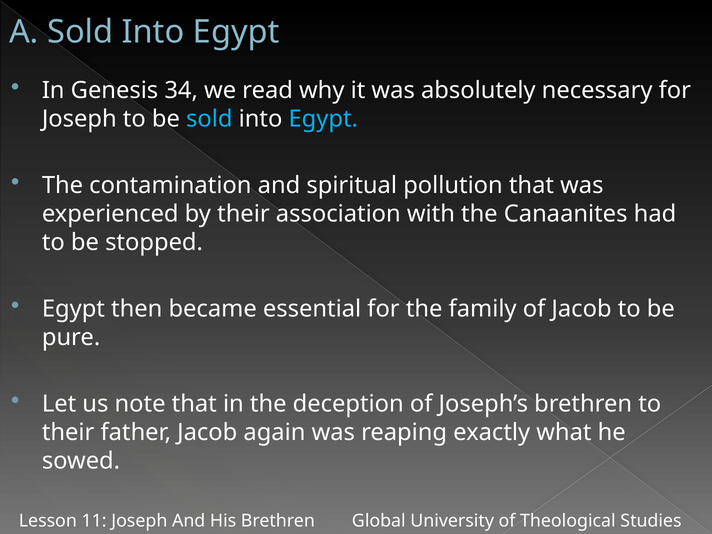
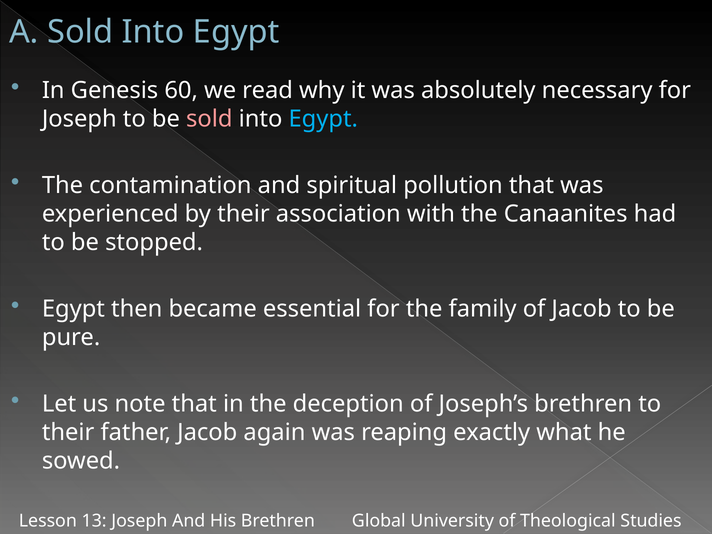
34: 34 -> 60 (181, 91)
sold colour: light blue -> pink (209, 119)
11: 11 -> 13 (94, 521)
